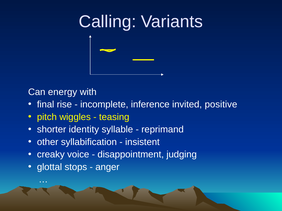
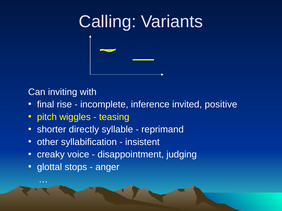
energy: energy -> inviting (63, 92)
identity: identity -> directly (84, 130)
